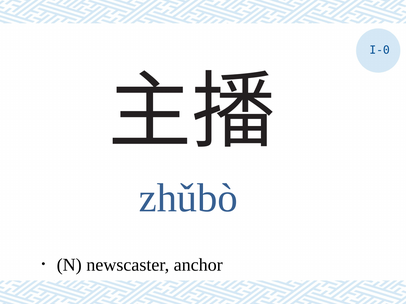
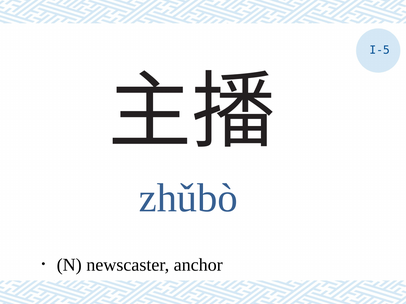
I-0: I-0 -> I-5 (380, 50)
